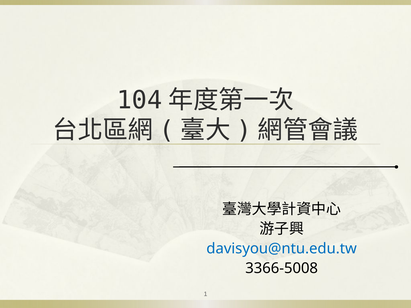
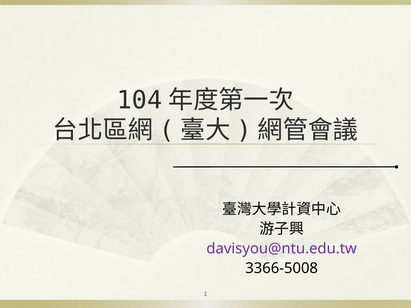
davisyou@ntu.edu.tw colour: blue -> purple (282, 249)
